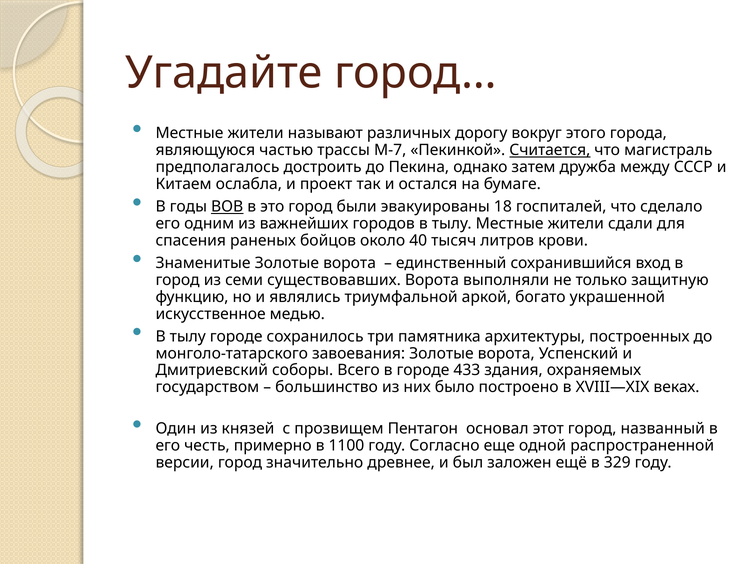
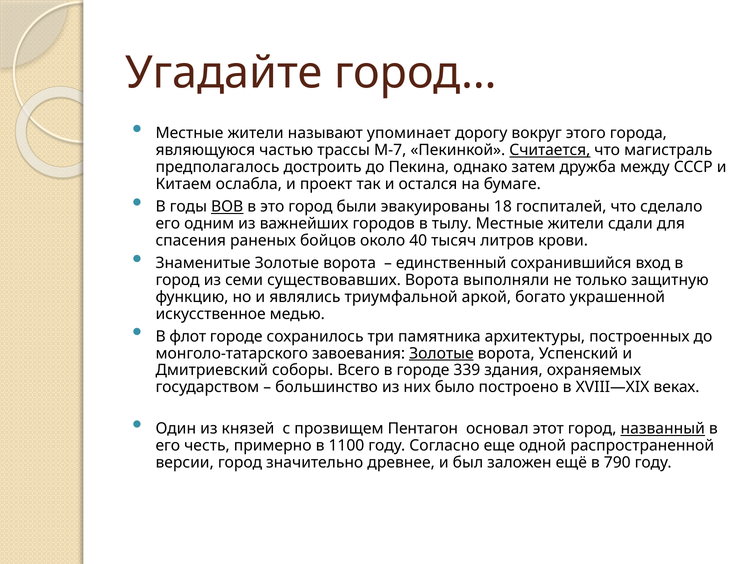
различных: различных -> упоминает (409, 133)
тылу: тылу -> флот (188, 336)
Золотые underline: none -> present (441, 353)
433: 433 -> 339 (467, 370)
названный underline: none -> present (663, 429)
329: 329 -> 790 (617, 462)
